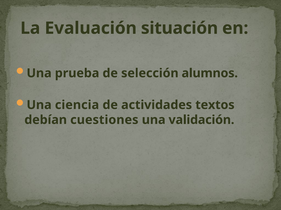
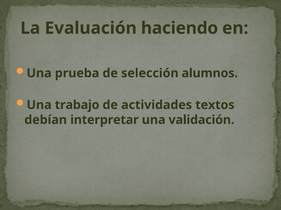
situación: situación -> haciendo (180, 28)
ciencia: ciencia -> trabajo (77, 105)
cuestiones: cuestiones -> interpretar (104, 120)
